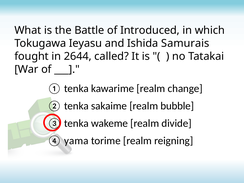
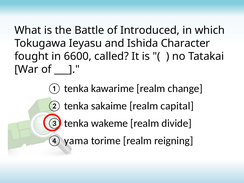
Samurais: Samurais -> Character (185, 43)
2644: 2644 -> 6600 (78, 56)
bubble: bubble -> capital (177, 106)
